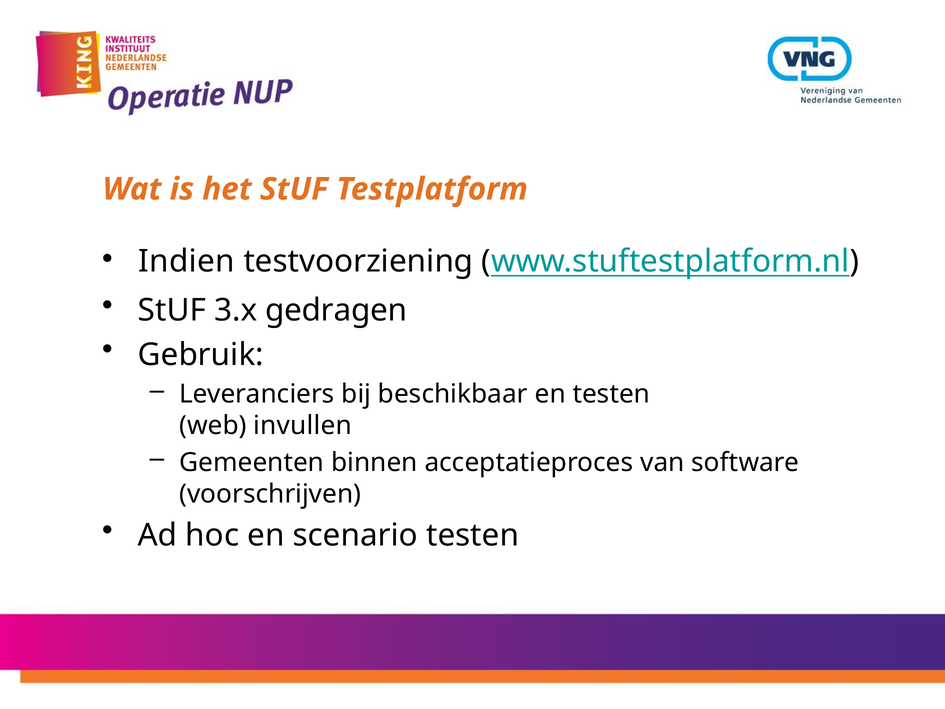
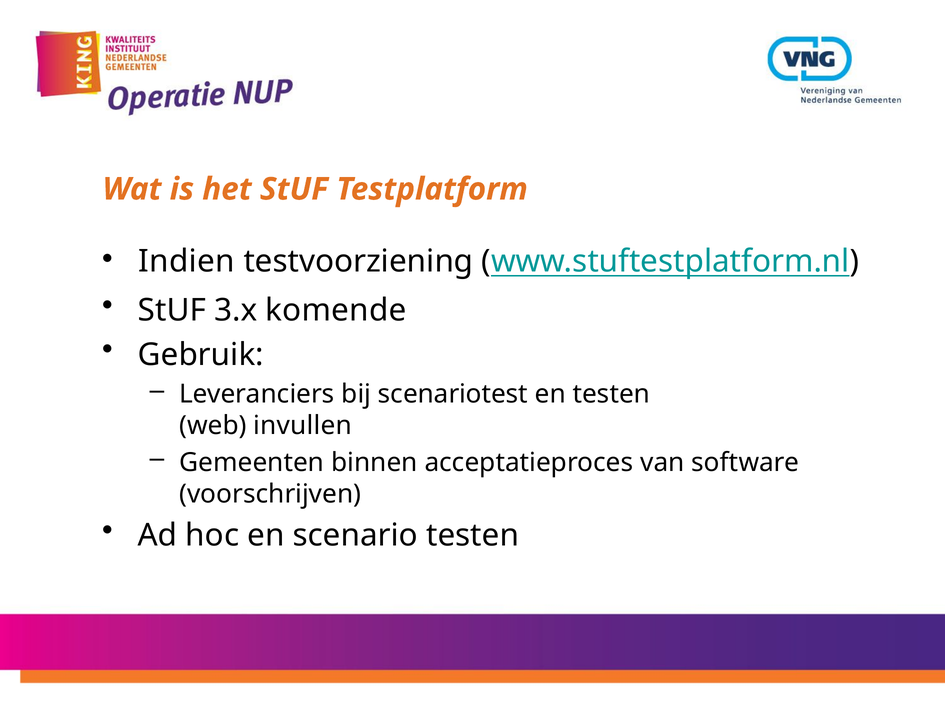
gedragen: gedragen -> komende (336, 310)
beschikbaar: beschikbaar -> scenariotest (453, 394)
